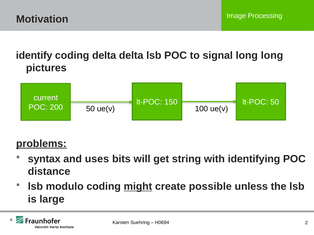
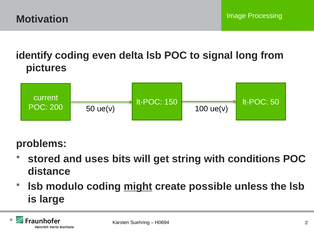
coding delta: delta -> even (104, 56)
long long: long -> from (272, 56)
problems underline: present -> none (41, 144)
syntax: syntax -> stored (44, 159)
identifying: identifying -> conditions (254, 159)
